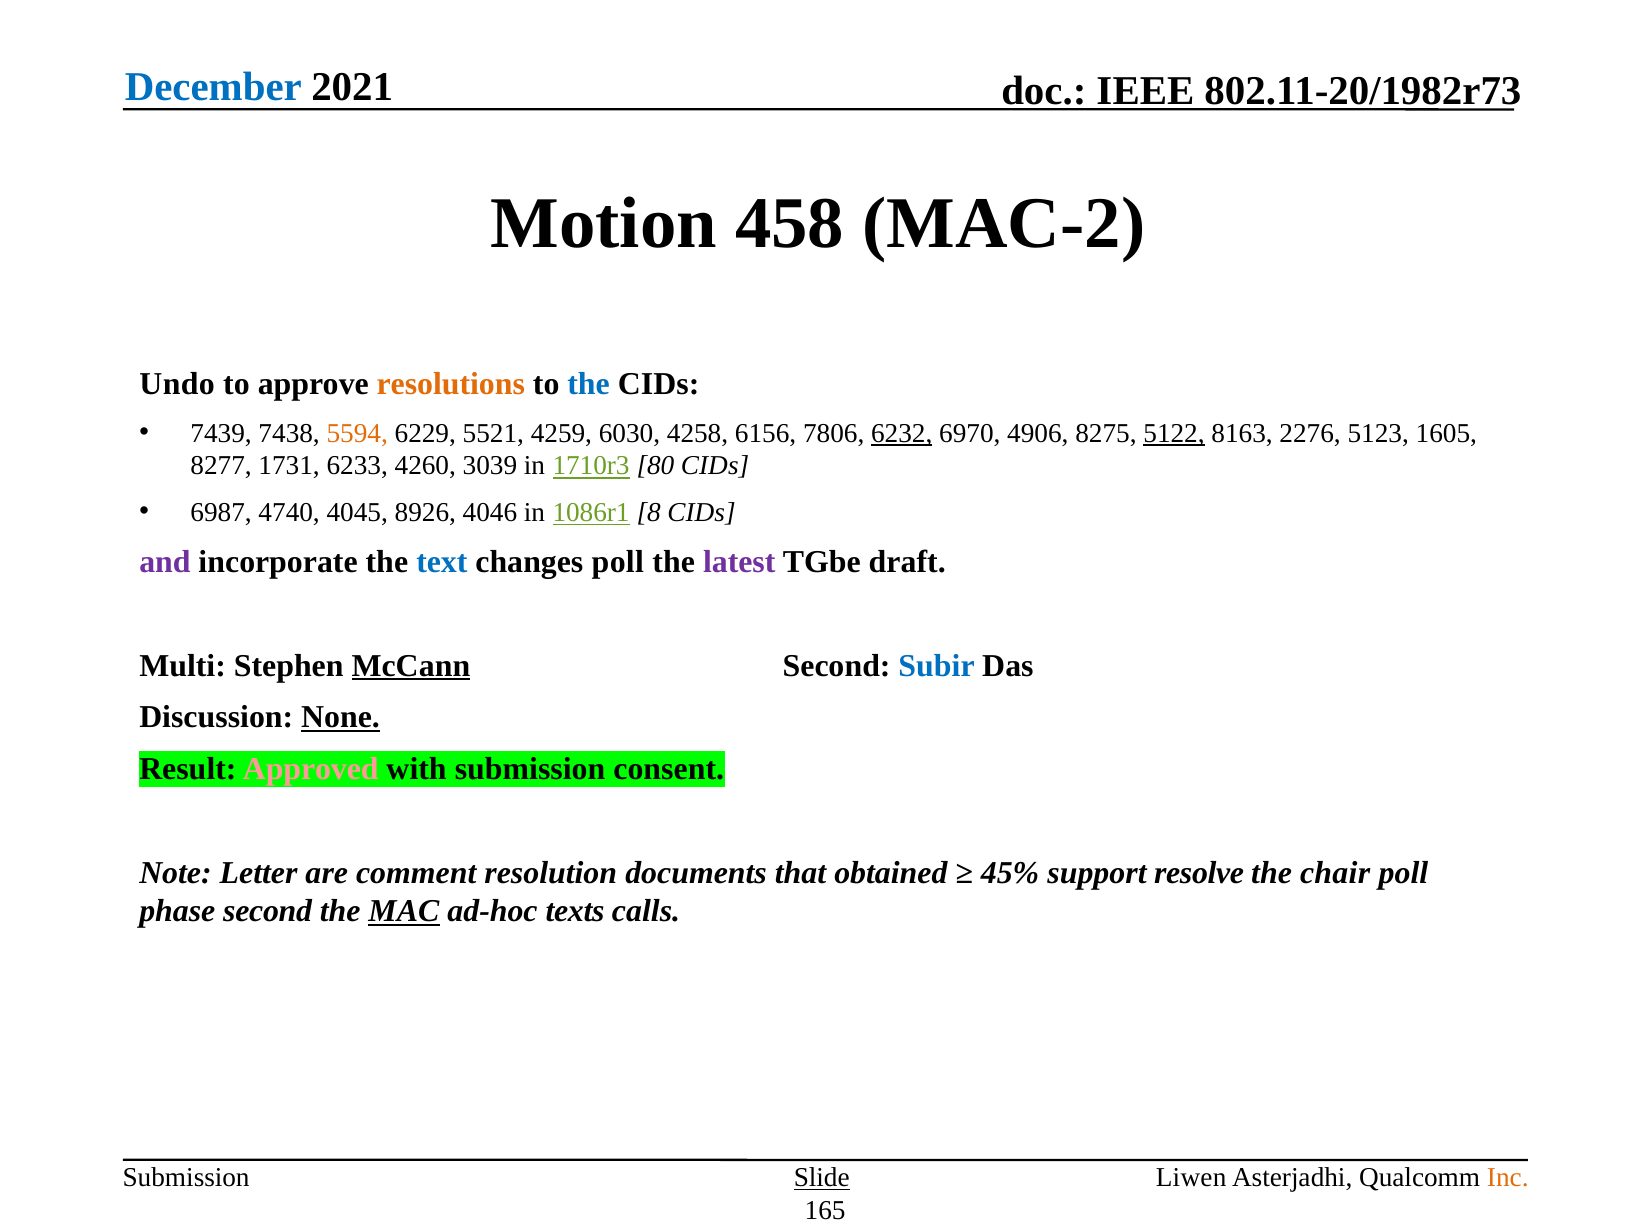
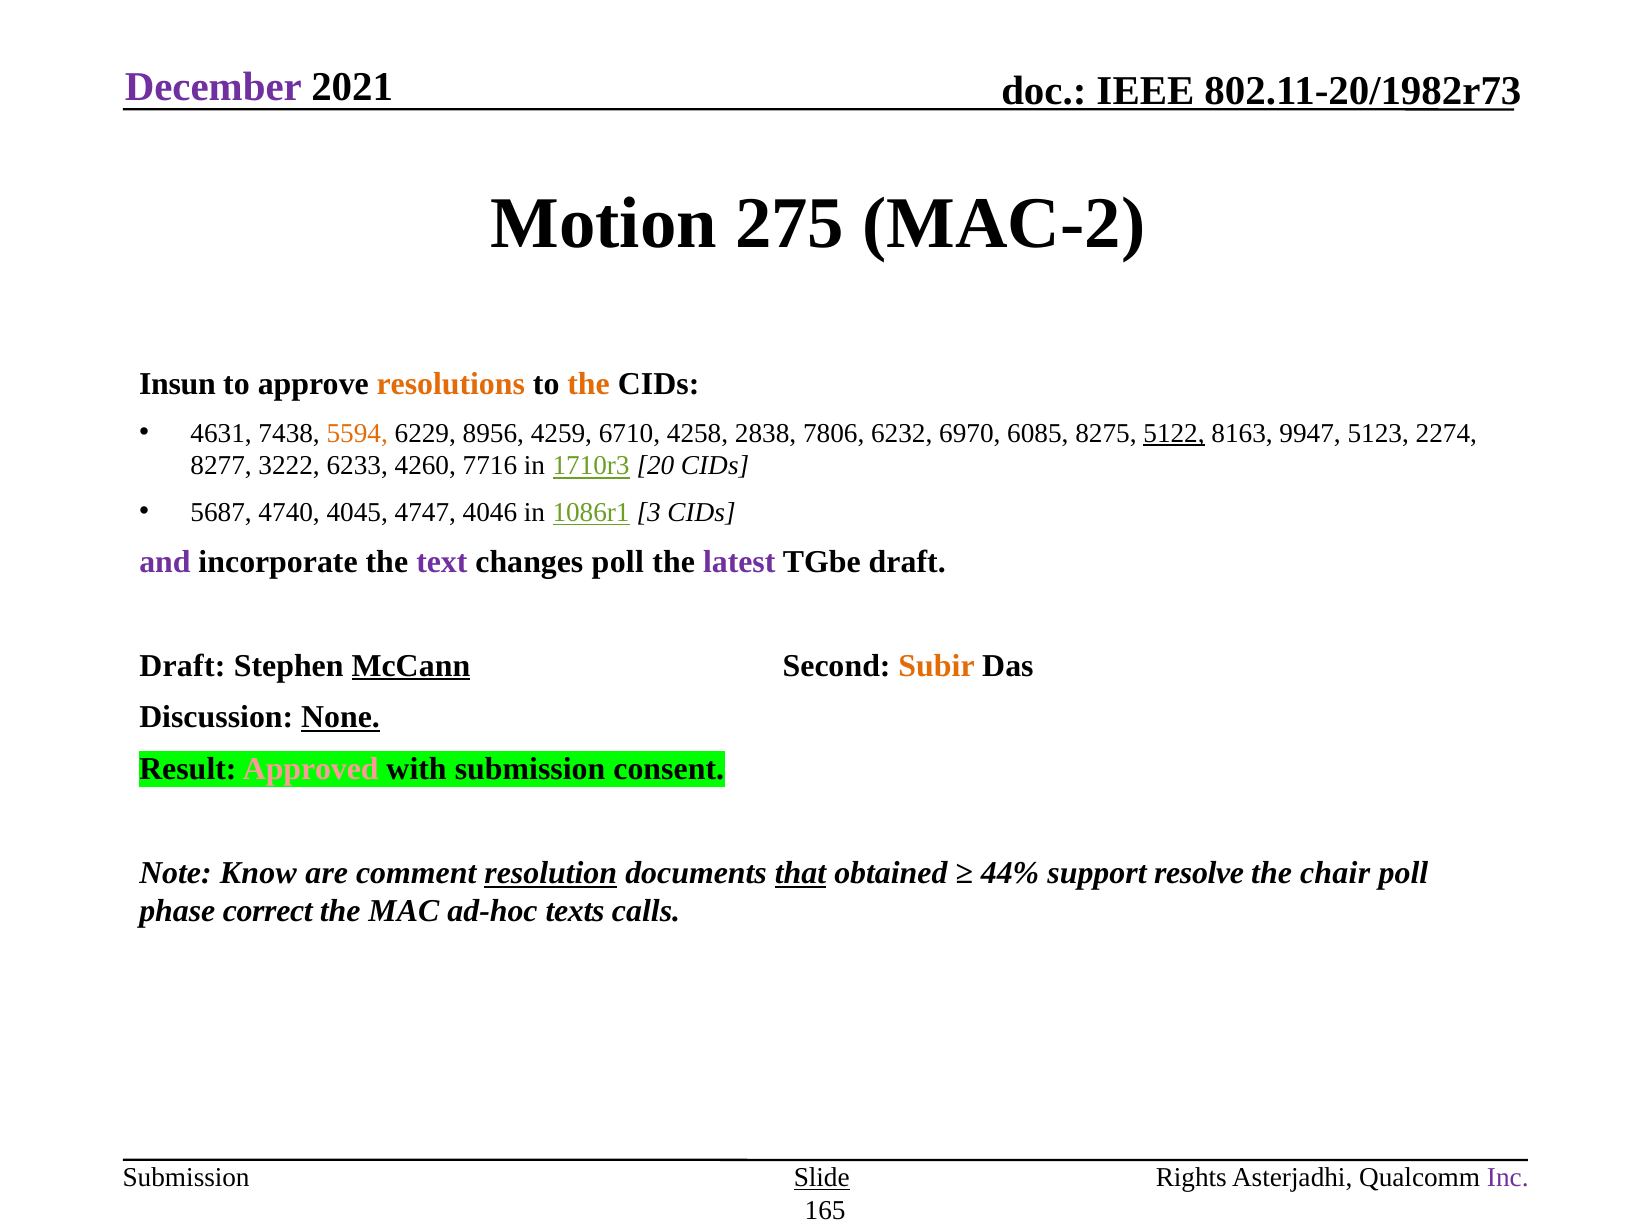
December colour: blue -> purple (213, 87)
458: 458 -> 275 (790, 223)
Undo: Undo -> Insun (177, 384)
the colour: blue -> orange (589, 384)
7439: 7439 -> 4631 (221, 433)
5521: 5521 -> 8956 (493, 433)
6030: 6030 -> 6710 (629, 433)
6156: 6156 -> 2838 (766, 433)
6232 underline: present -> none (902, 433)
4906: 4906 -> 6085 (1038, 433)
2276: 2276 -> 9947 (1310, 433)
1605: 1605 -> 2274 (1446, 433)
1731: 1731 -> 3222 (289, 466)
3039: 3039 -> 7716 (490, 466)
80: 80 -> 20 (655, 466)
6987: 6987 -> 5687 (221, 512)
8926: 8926 -> 4747 (425, 512)
8: 8 -> 3 (649, 512)
text colour: blue -> purple (442, 562)
Multi: Multi -> Draft (182, 665)
Subir colour: blue -> orange (937, 665)
Letter: Letter -> Know (258, 873)
resolution underline: none -> present (551, 873)
that underline: none -> present (801, 873)
45%: 45% -> 44% (1010, 873)
phase second: second -> correct (268, 911)
MAC underline: present -> none (404, 911)
Liwen: Liwen -> Rights (1191, 1178)
Inc colour: orange -> purple (1508, 1178)
